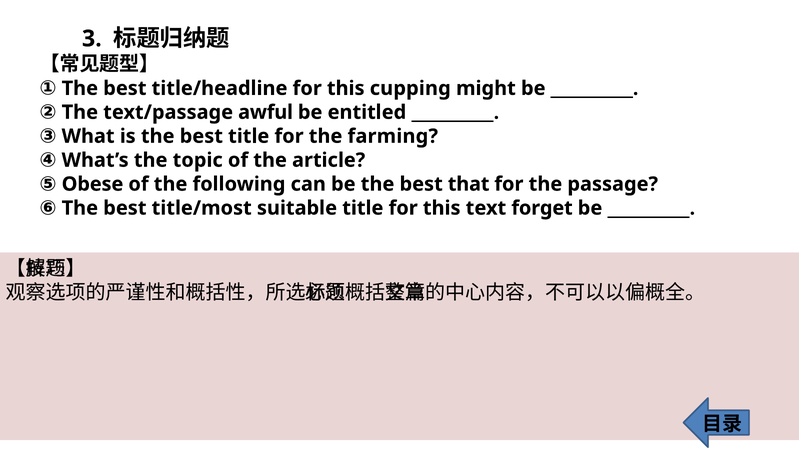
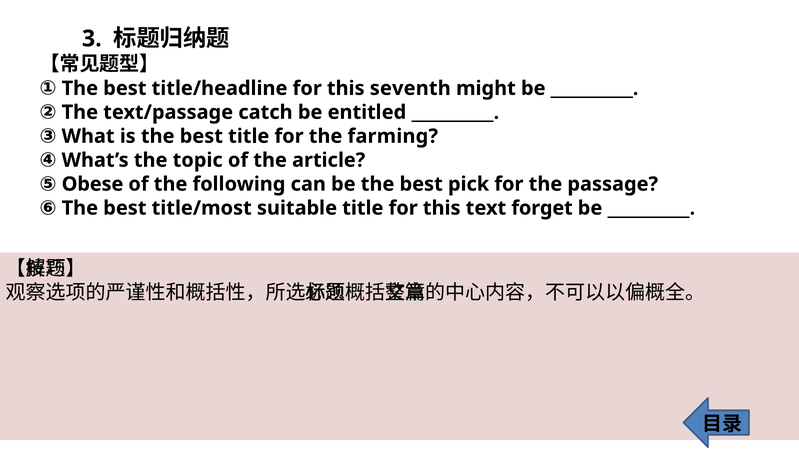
cupping: cupping -> seventh (410, 88)
awful: awful -> catch (265, 112)
that: that -> pick (469, 184)
